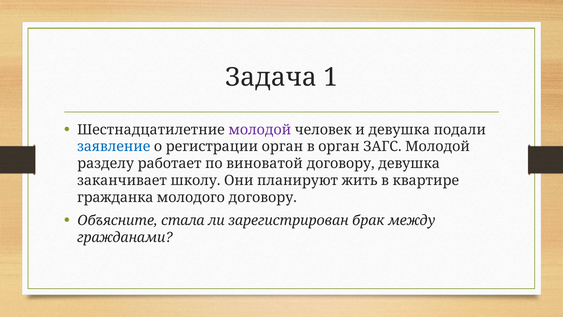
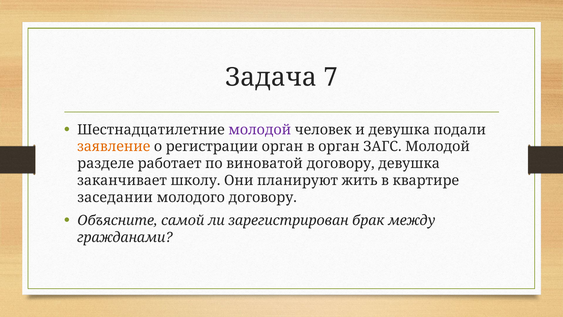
1: 1 -> 7 (331, 77)
заявление colour: blue -> orange (114, 147)
разделу: разделу -> разделе (106, 163)
гражданка: гражданка -> заседании (115, 197)
стала: стала -> самой (183, 220)
